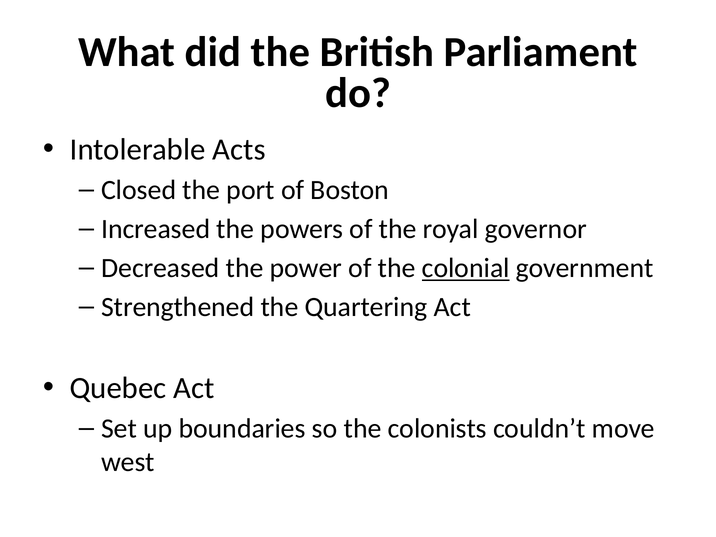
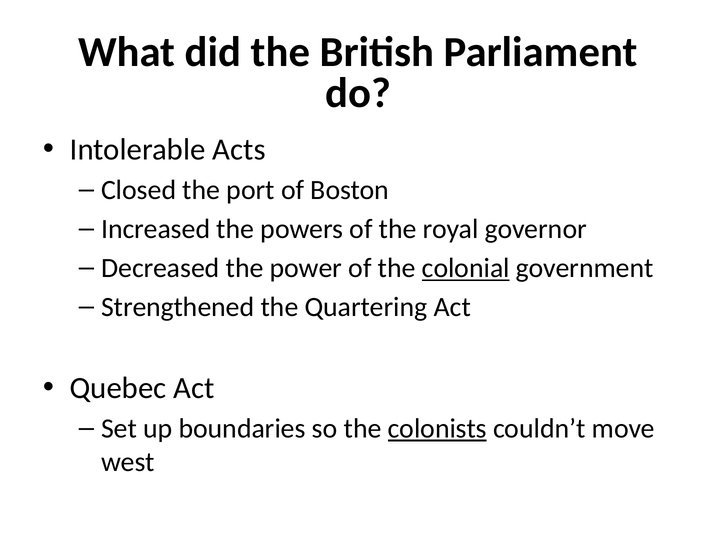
colonists underline: none -> present (437, 429)
